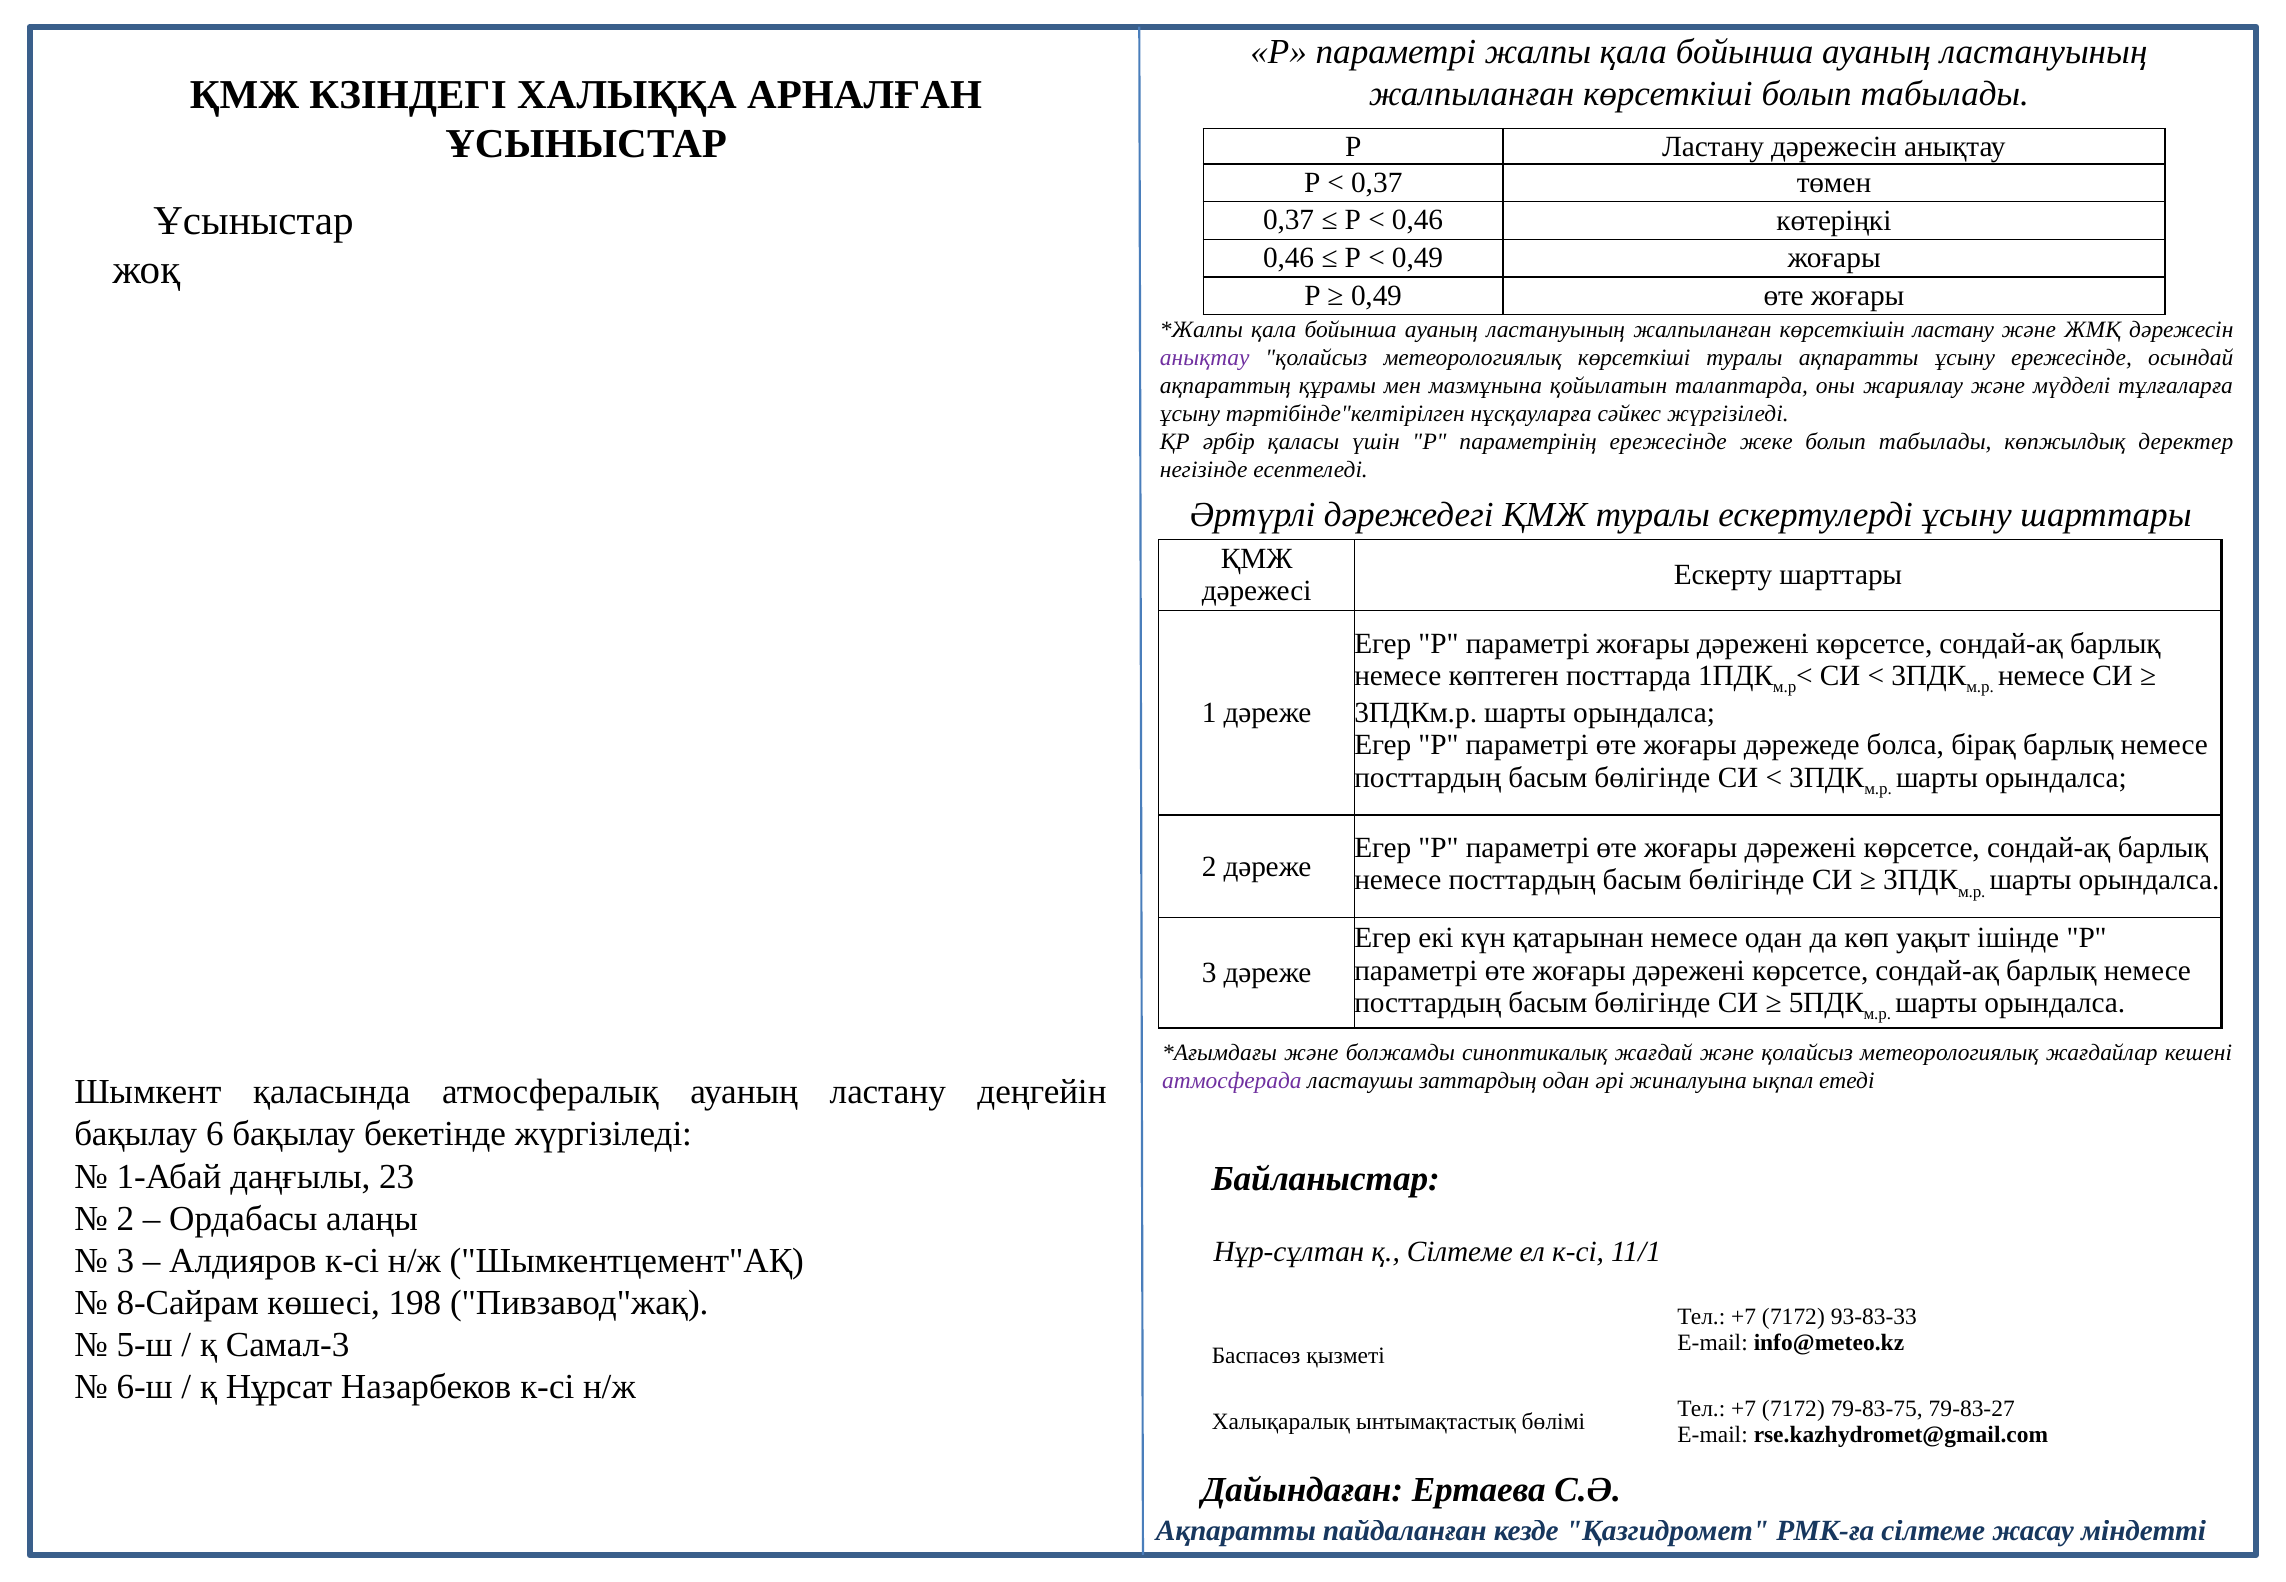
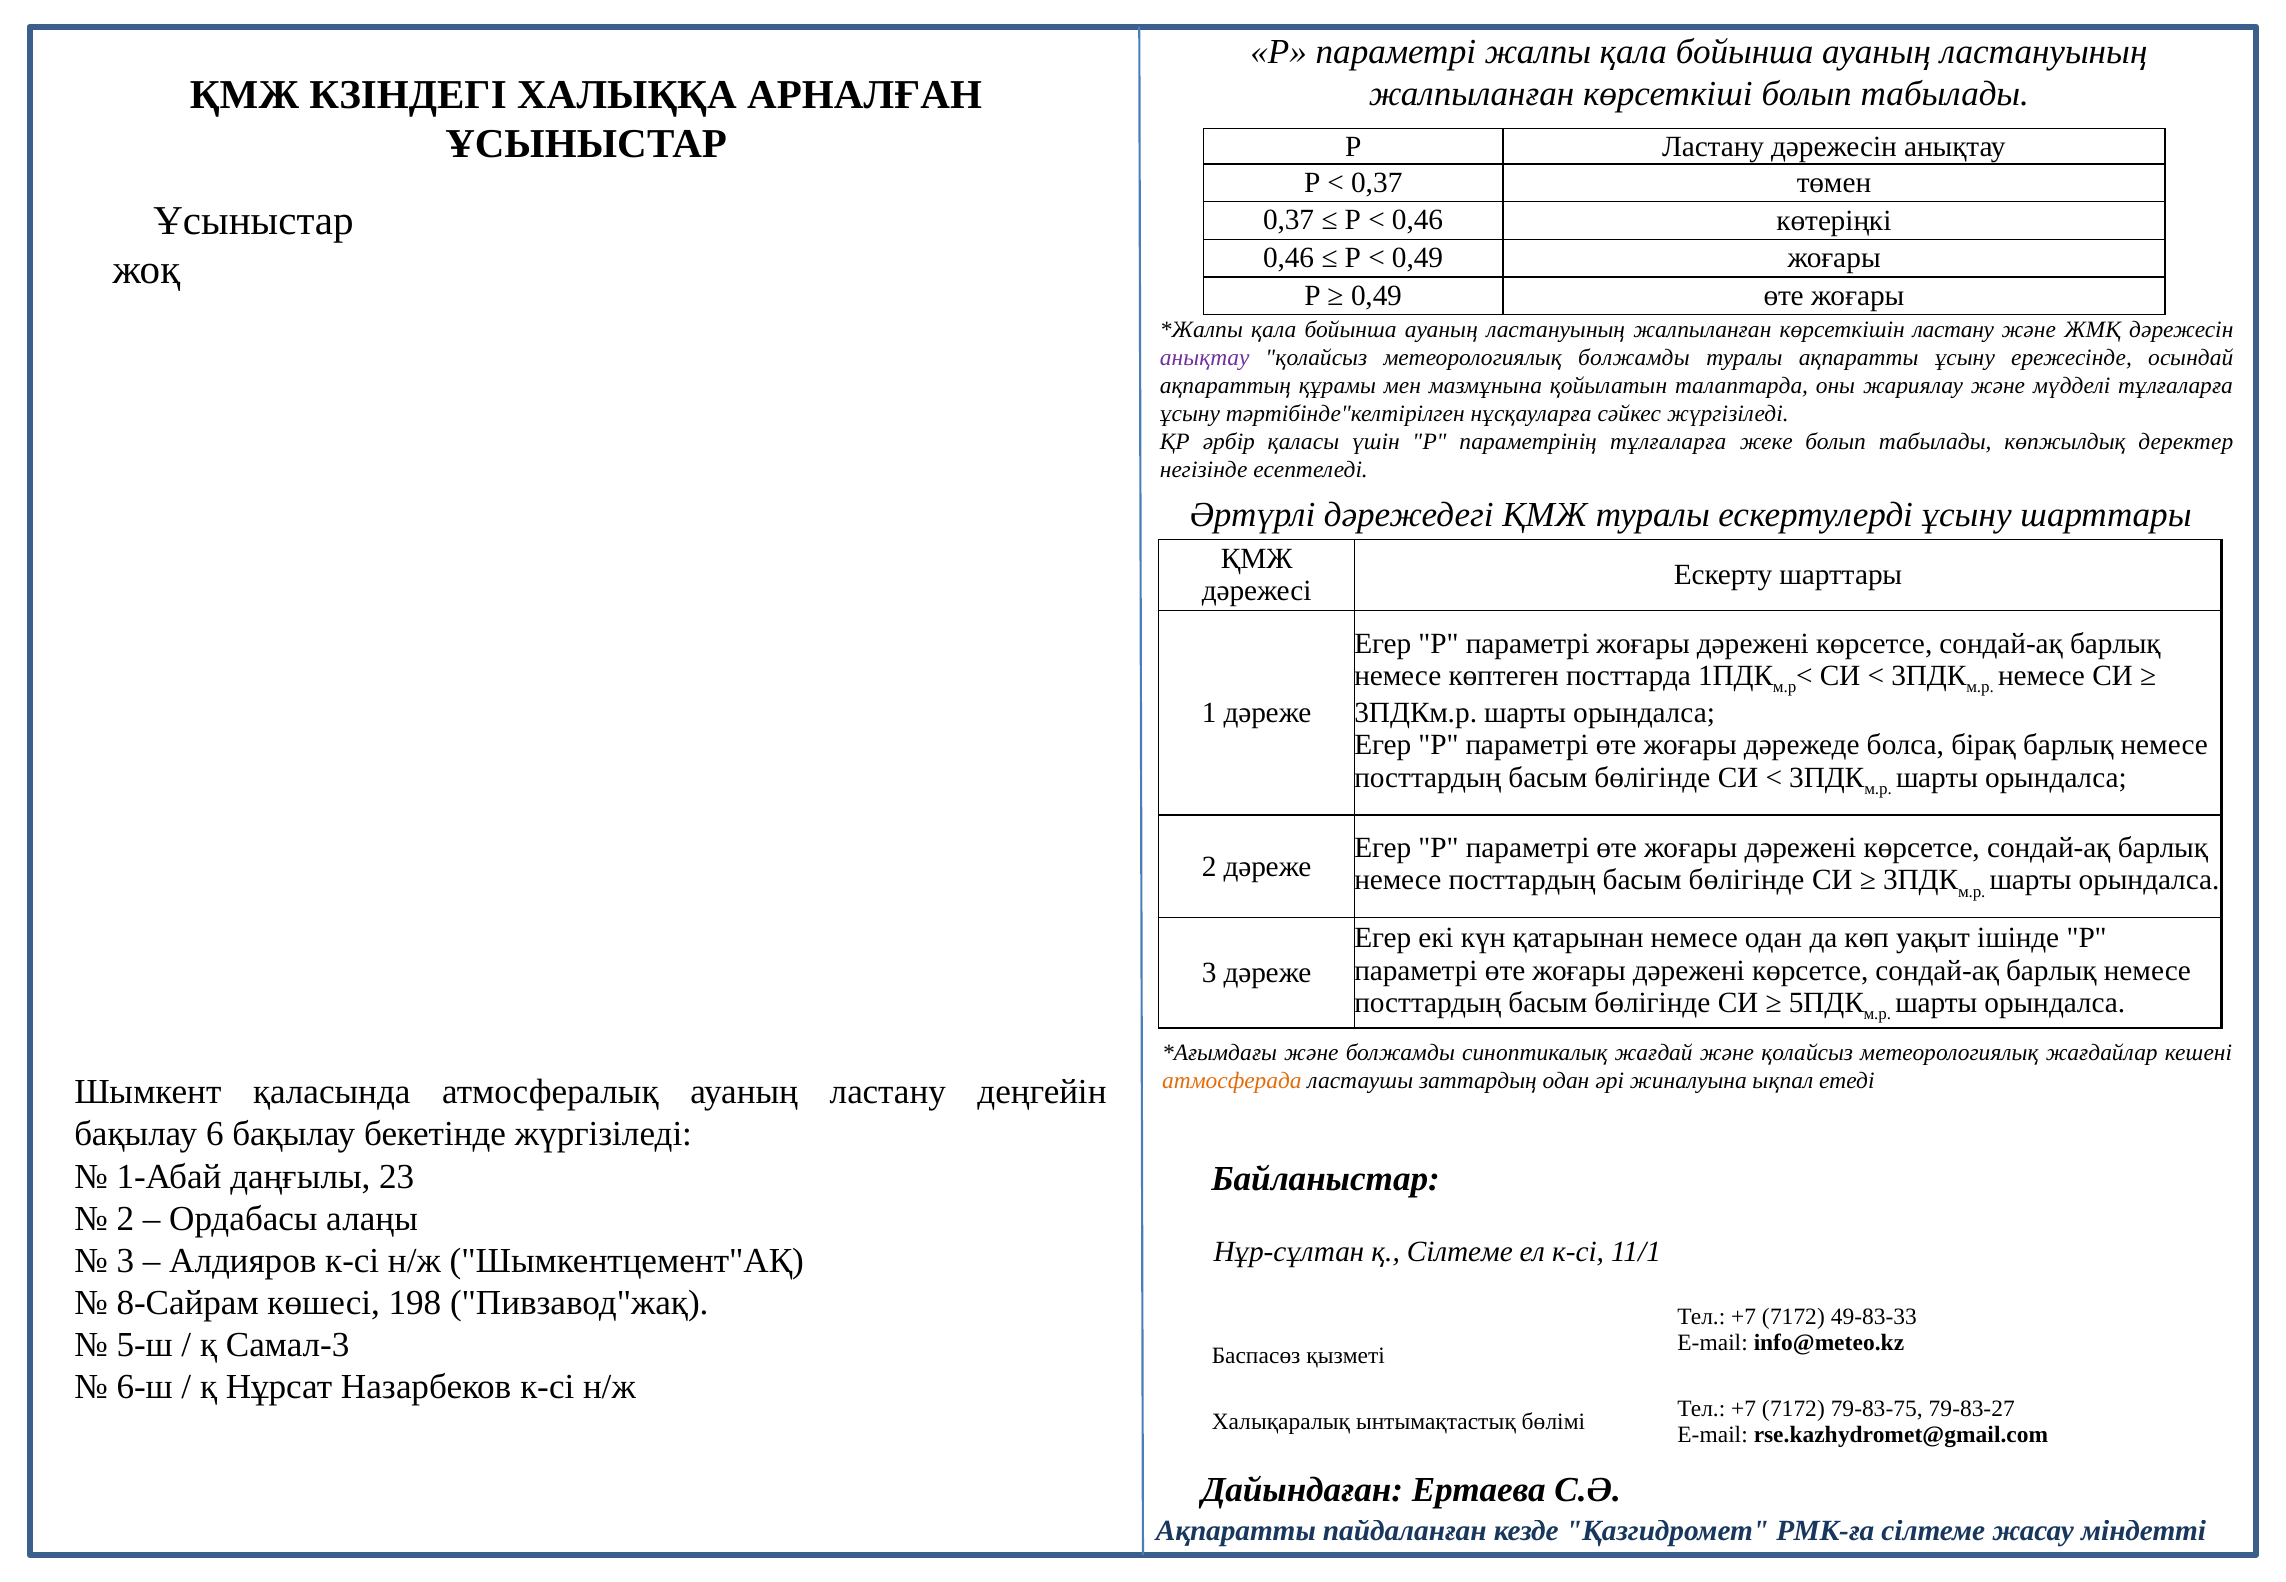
метеорологиялық көрсеткіші: көрсеткіші -> болжамды (1634, 358)
параметрінің ережесінде: ережесінде -> тұлғаларға (1668, 442)
атмосферада colour: purple -> orange (1232, 1081)
93-83-33: 93-83-33 -> 49-83-33 (1874, 1318)
